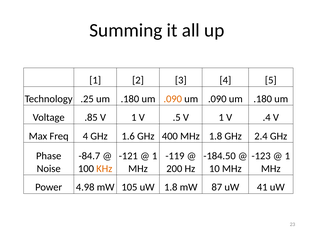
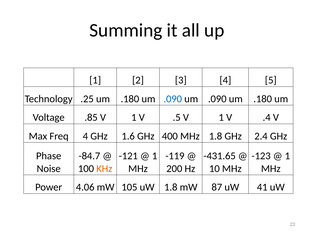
.090 colour: orange -> blue (173, 99)
-184.50: -184.50 -> -431.65 (220, 156)
4.98: 4.98 -> 4.06 (85, 188)
